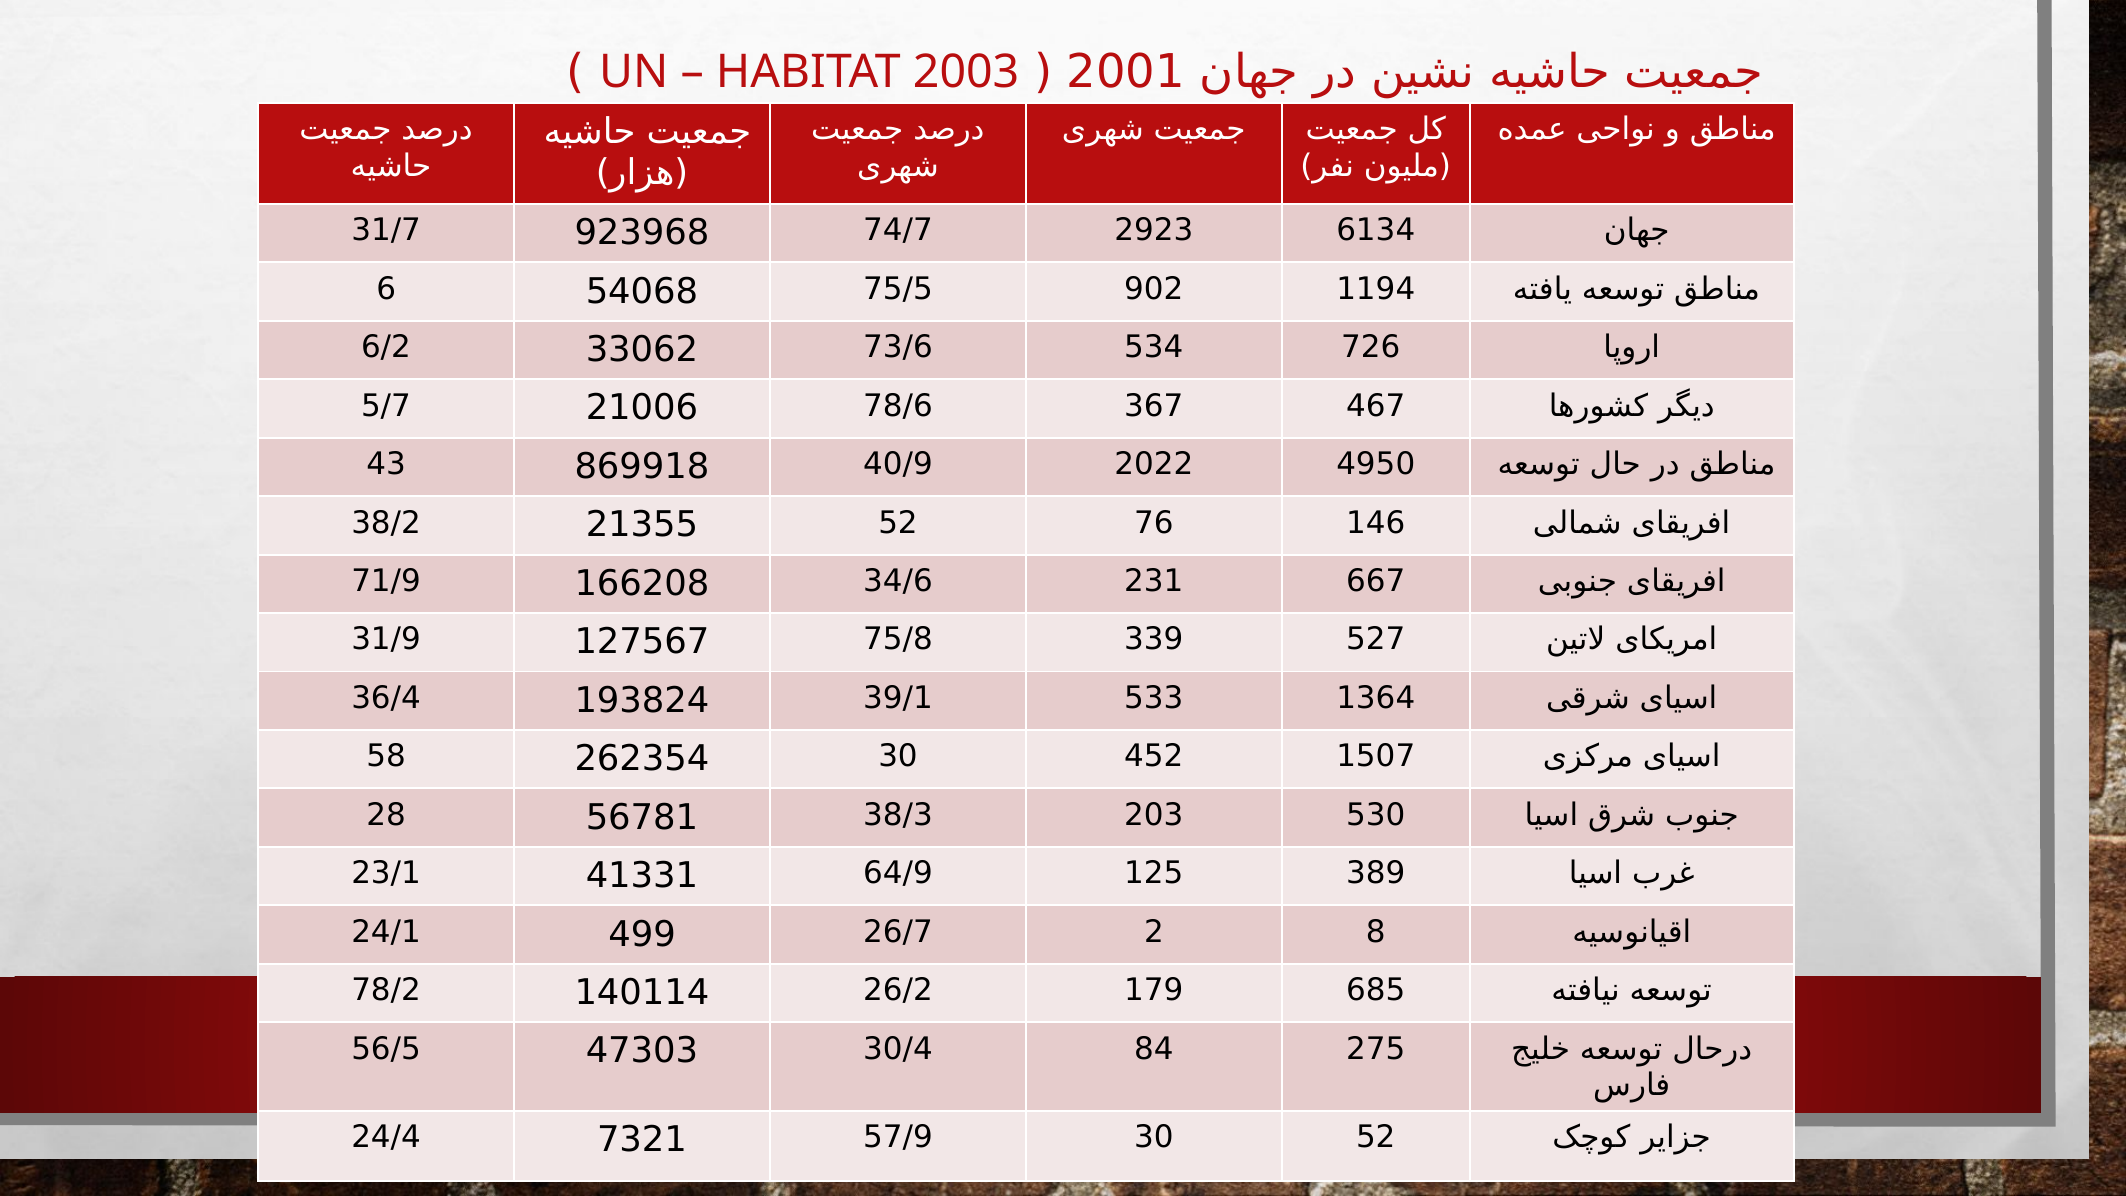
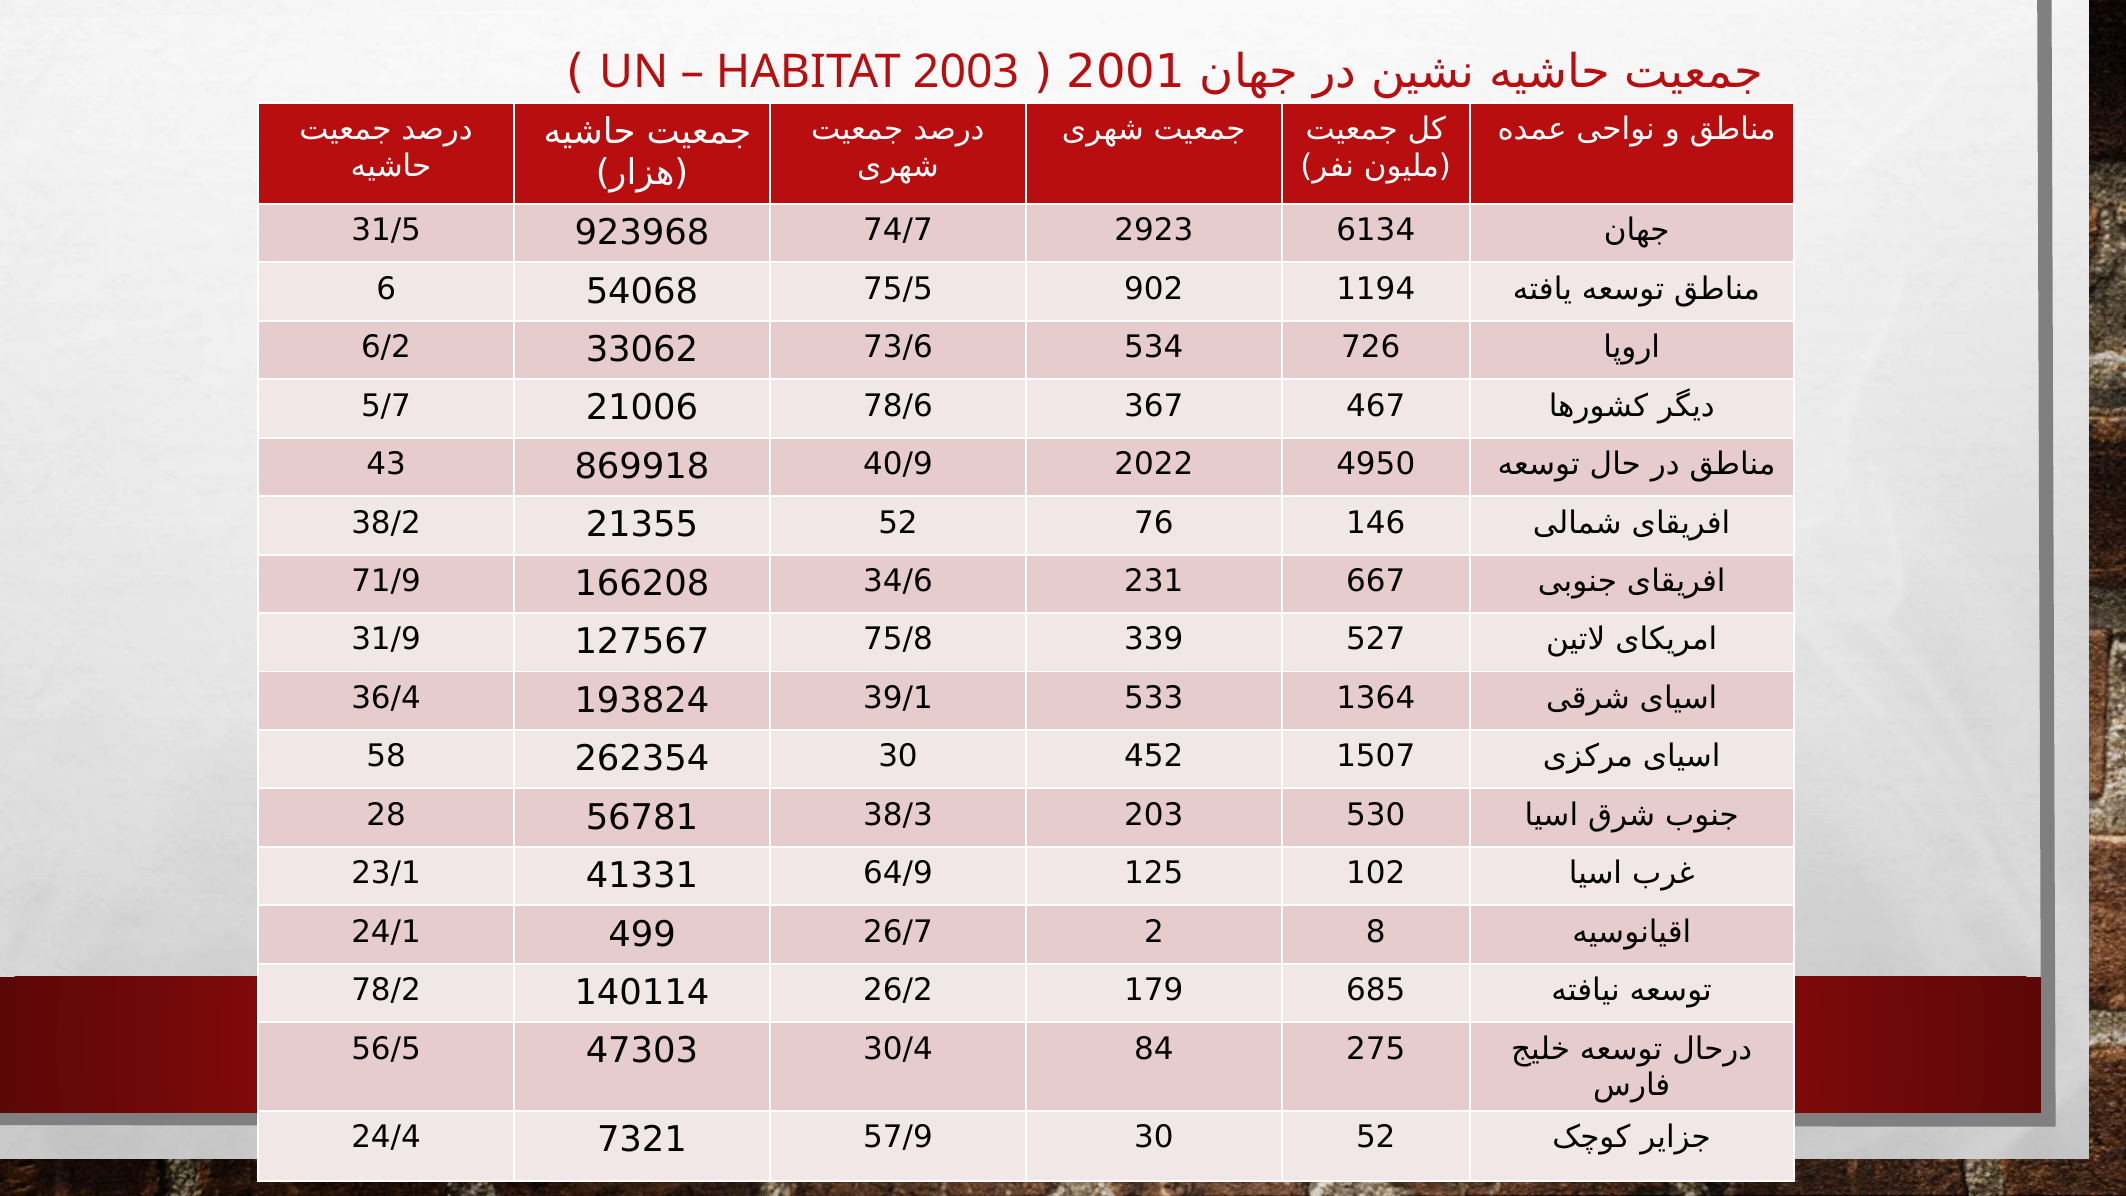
31/7: 31/7 -> 31/5 (386, 231)
389: 389 -> 102 (1376, 873)
